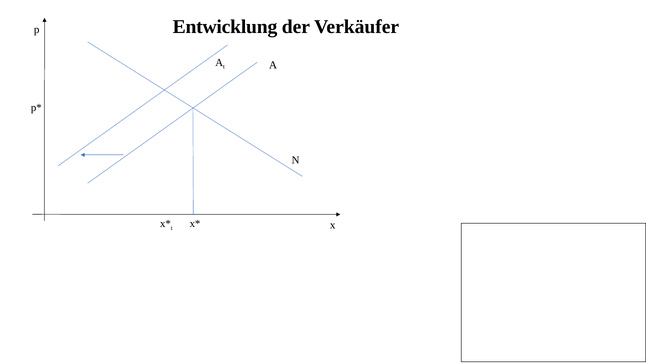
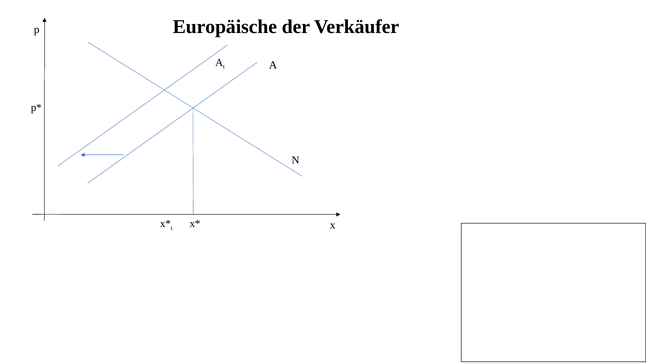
Entwicklung: Entwicklung -> Europäische (225, 27)
